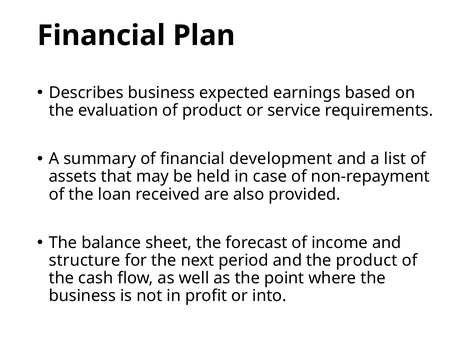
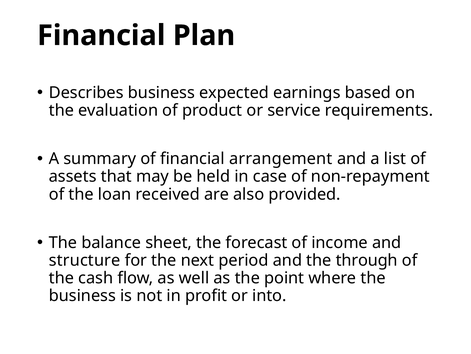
development: development -> arrangement (281, 159)
the product: product -> through (367, 260)
